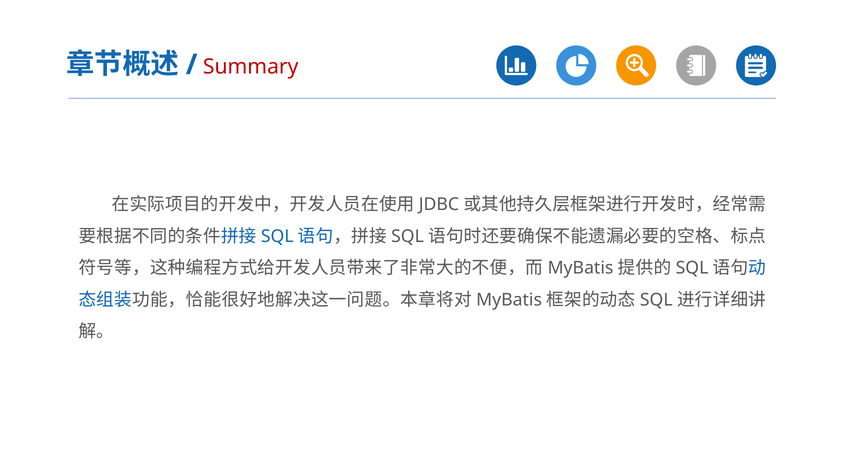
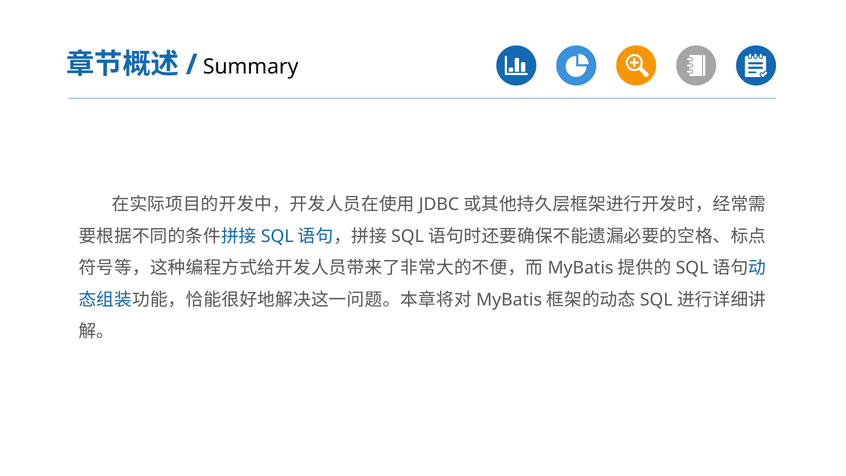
Summary colour: red -> black (251, 67)
